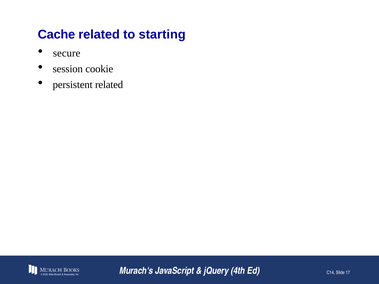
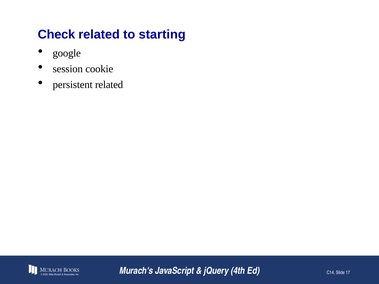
Cache: Cache -> Check (56, 34)
secure: secure -> google (67, 53)
